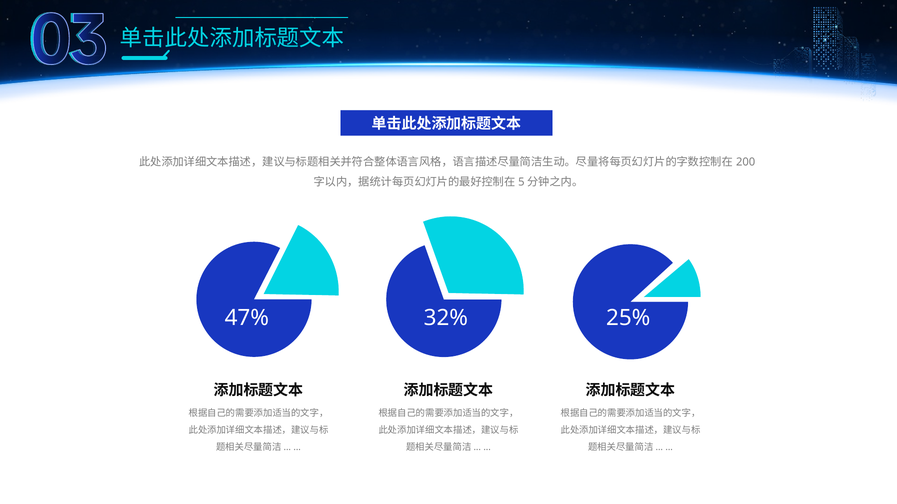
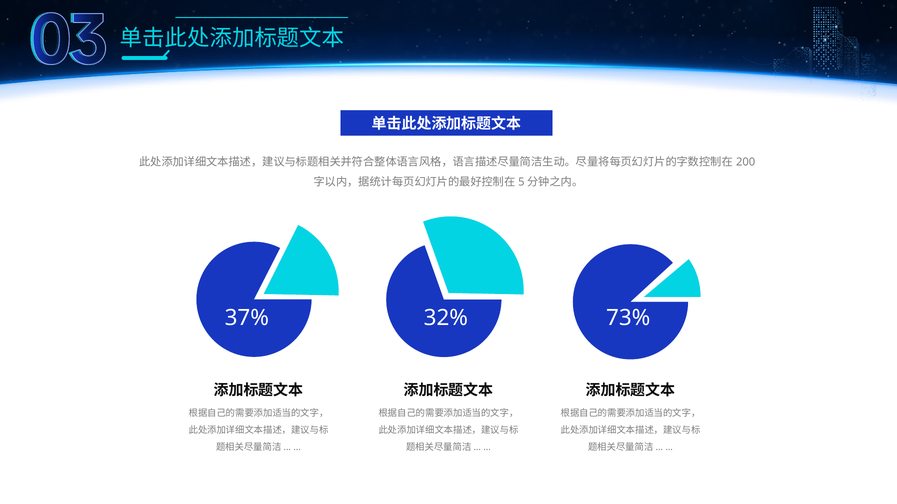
47%: 47% -> 37% (247, 318)
25%: 25% -> 73% (628, 318)
